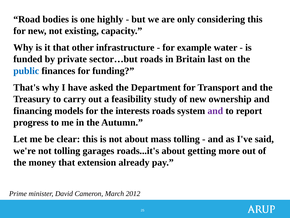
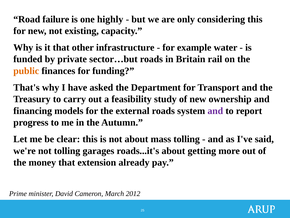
bodies: bodies -> failure (56, 19)
last: last -> rail (215, 59)
public colour: blue -> orange (26, 71)
interests: interests -> external (133, 111)
